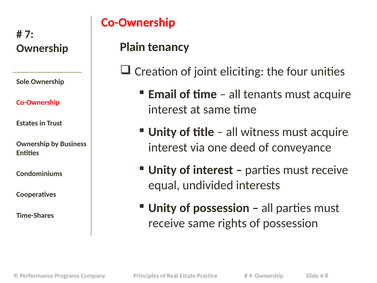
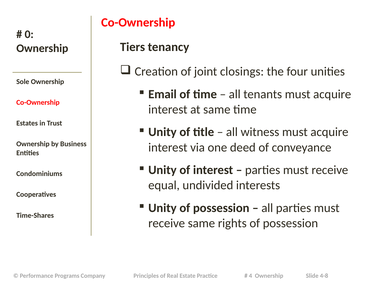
7: 7 -> 0 (29, 34)
Plain: Plain -> Tiers (133, 47)
eliciting: eliciting -> closings (242, 71)
